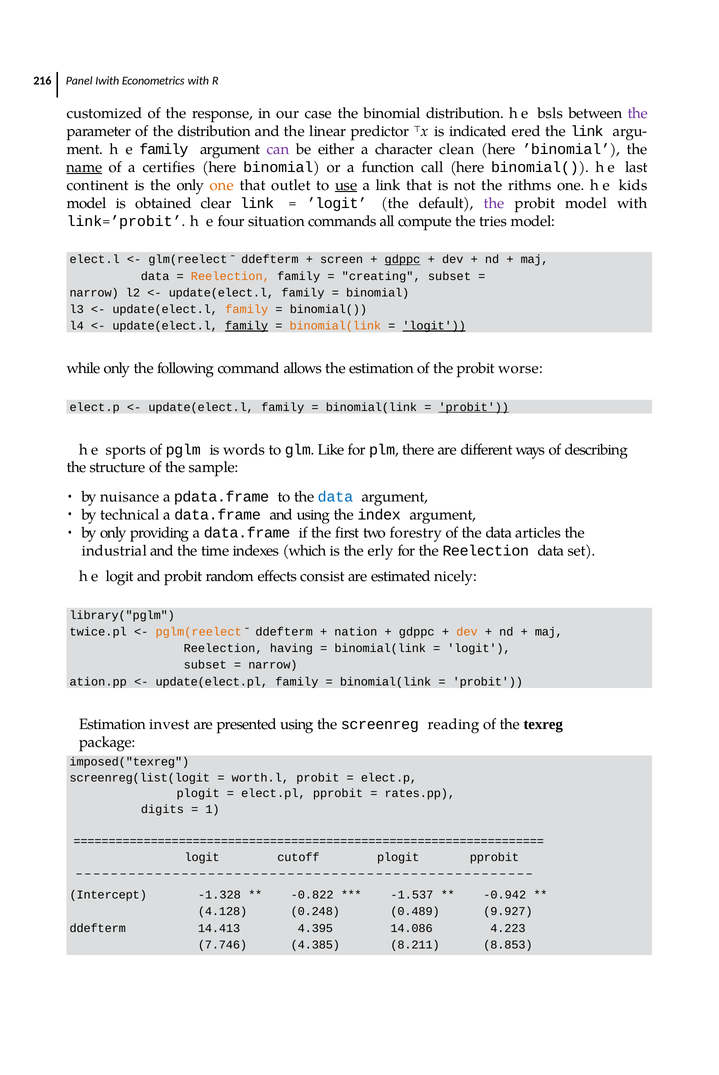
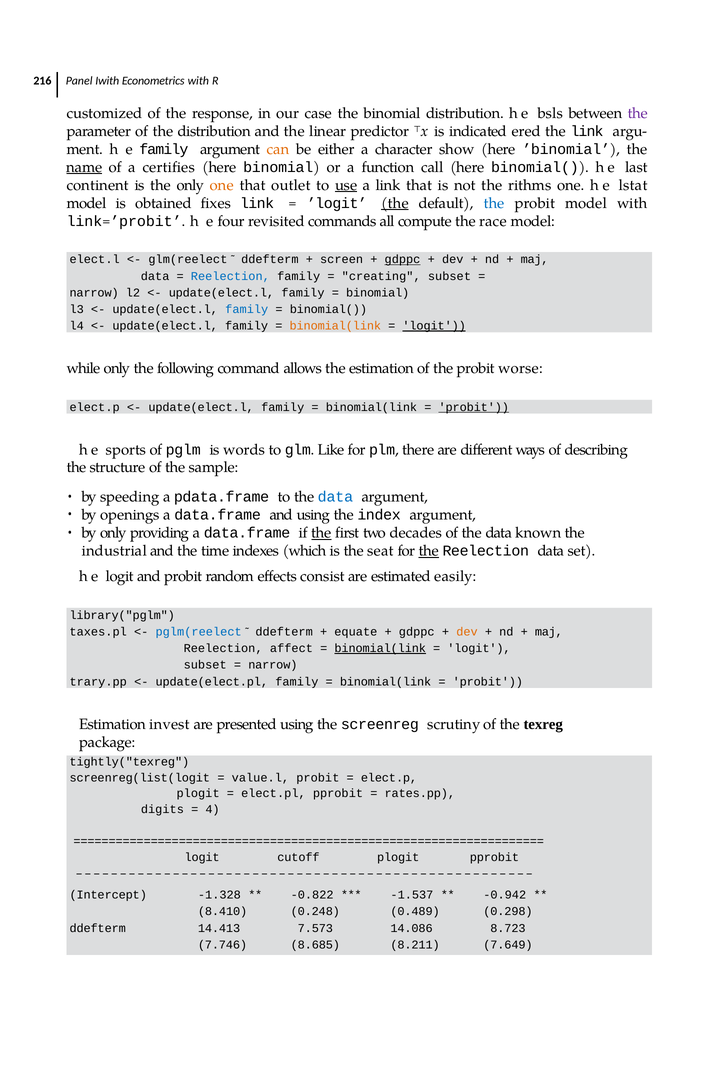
can colour: purple -> orange (278, 149)
clean: clean -> show (457, 149)
kids: kids -> lstat (633, 185)
clear: clear -> ﬁxes (216, 203)
the underline: none -> present (395, 203)
the colour: purple -> blue (494, 203)
situation: situation -> revisited (276, 221)
tries: tries -> race (493, 221)
Reelection colour: orange -> blue (230, 276)
family colour: orange -> blue (247, 309)
family underline: present -> none (247, 326)
nuisance: nuisance -> speeding (130, 496)
technical: technical -> openings (130, 514)
the underline: none -> present (321, 533)
forestry: forestry -> decades (416, 533)
articles: articles -> known (538, 533)
erly: erly -> seat (381, 550)
the underline: none -> present (429, 550)
nicely: nicely -> easily (455, 576)
twice.pl: twice.pl -> taxes.pl (98, 631)
pglm(reelect colour: orange -> blue (199, 631)
nation: nation -> equate (356, 631)
having: having -> affect (291, 648)
binomial(link underline: none -> present (380, 648)
ation.pp: ation.pp -> trary.pp (98, 681)
reading: reading -> scrutiny (454, 724)
imposed("texreg: imposed("texreg -> tightly("texreg (129, 761)
worth.l: worth.l -> value.l (260, 777)
1: 1 -> 4 (213, 808)
4.128: 4.128 -> 8.410 (223, 911)
9.927: 9.927 -> 0.298 (508, 911)
4.395: 4.395 -> 7.573 (315, 927)
4.223: 4.223 -> 8.723 (508, 927)
4.385: 4.385 -> 8.685 (315, 944)
8.853: 8.853 -> 7.649 (508, 944)
